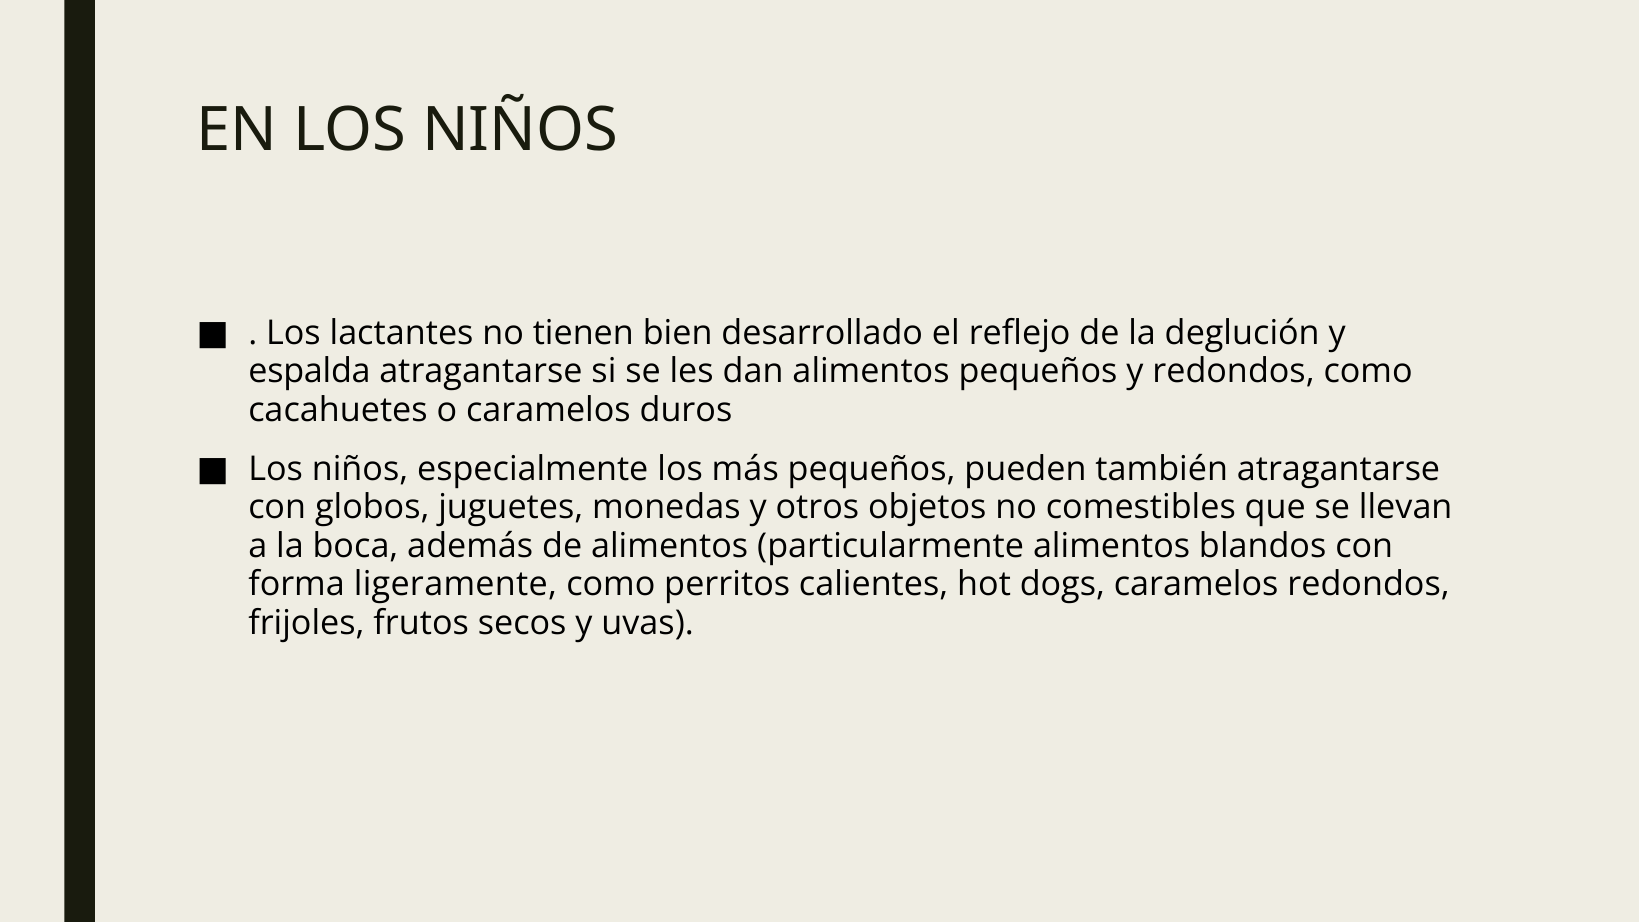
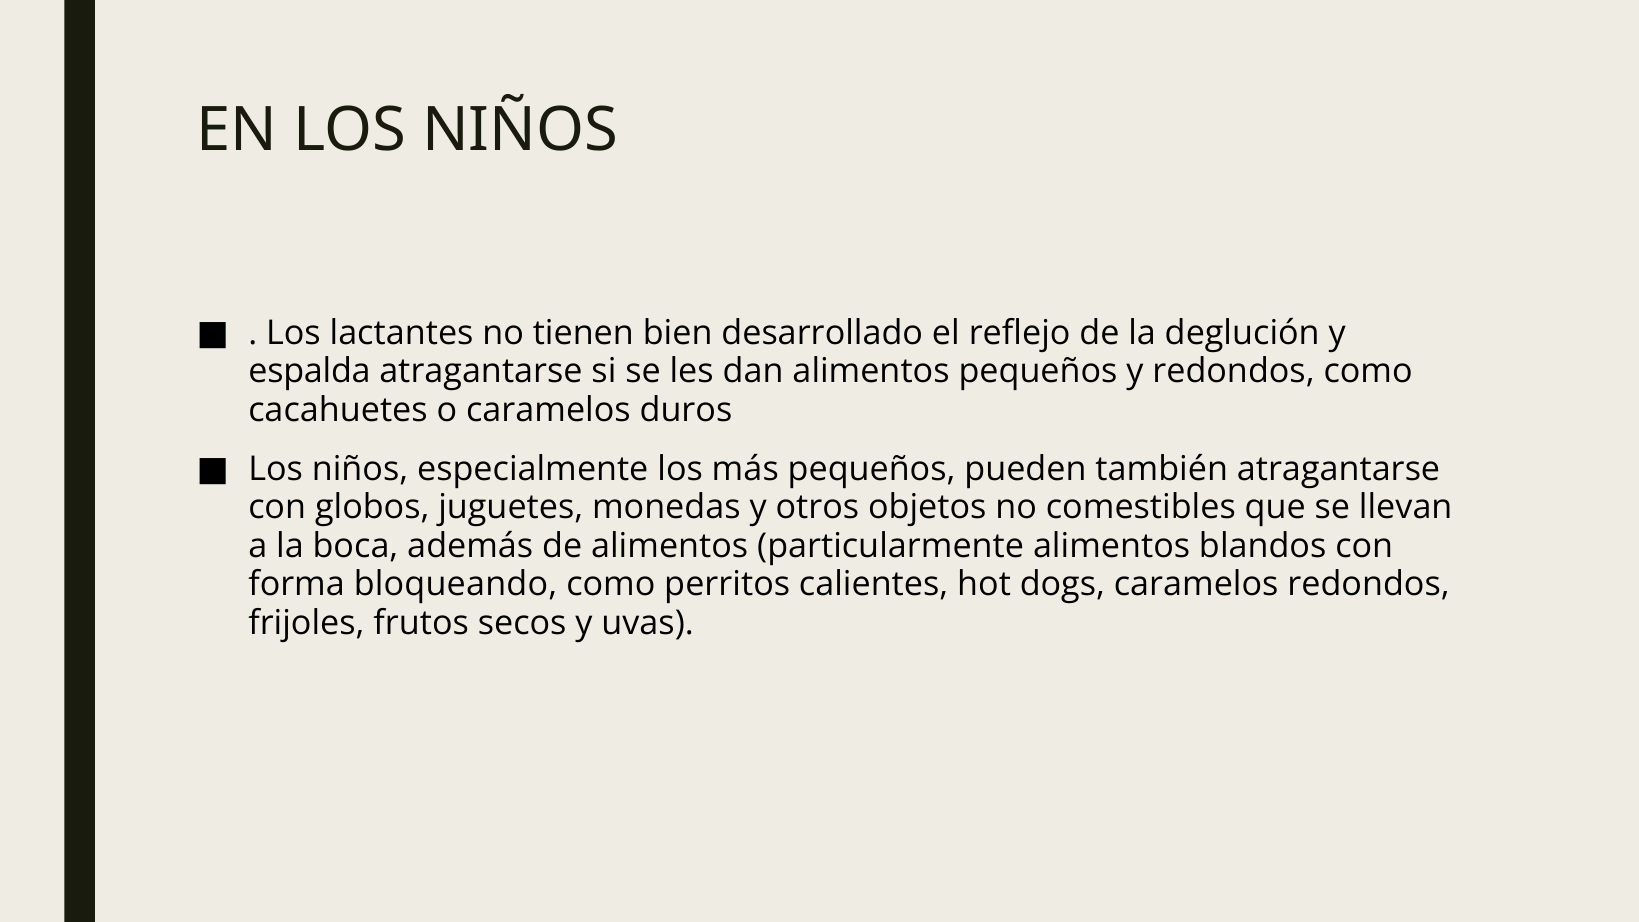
ligeramente: ligeramente -> bloqueando (455, 585)
